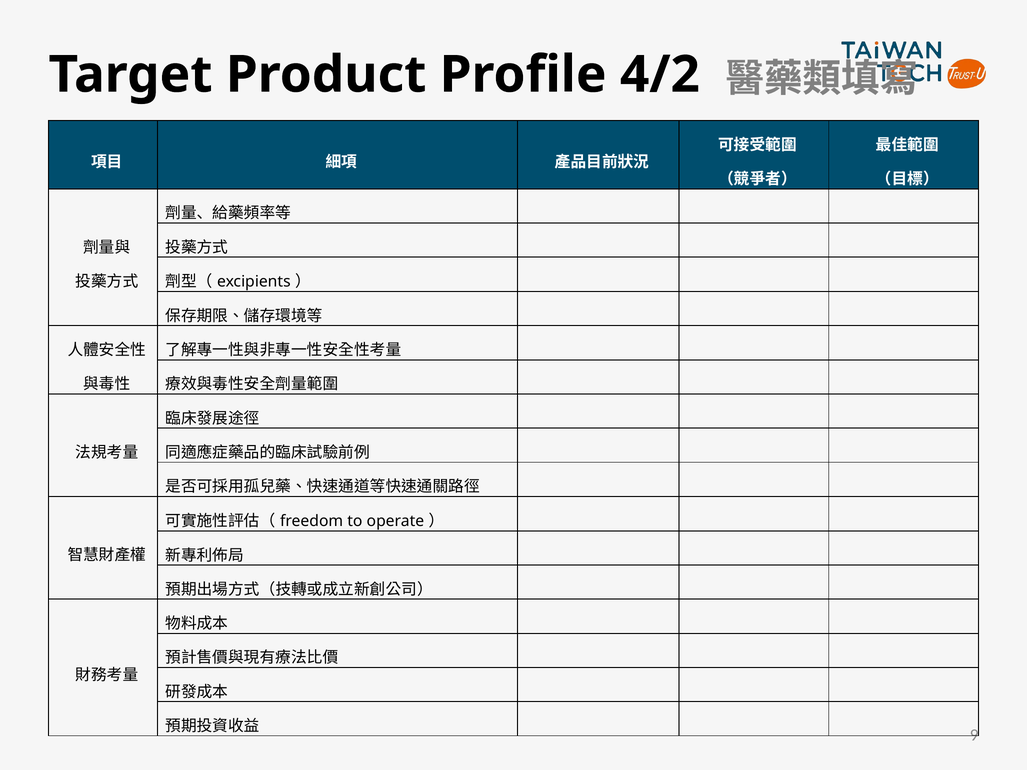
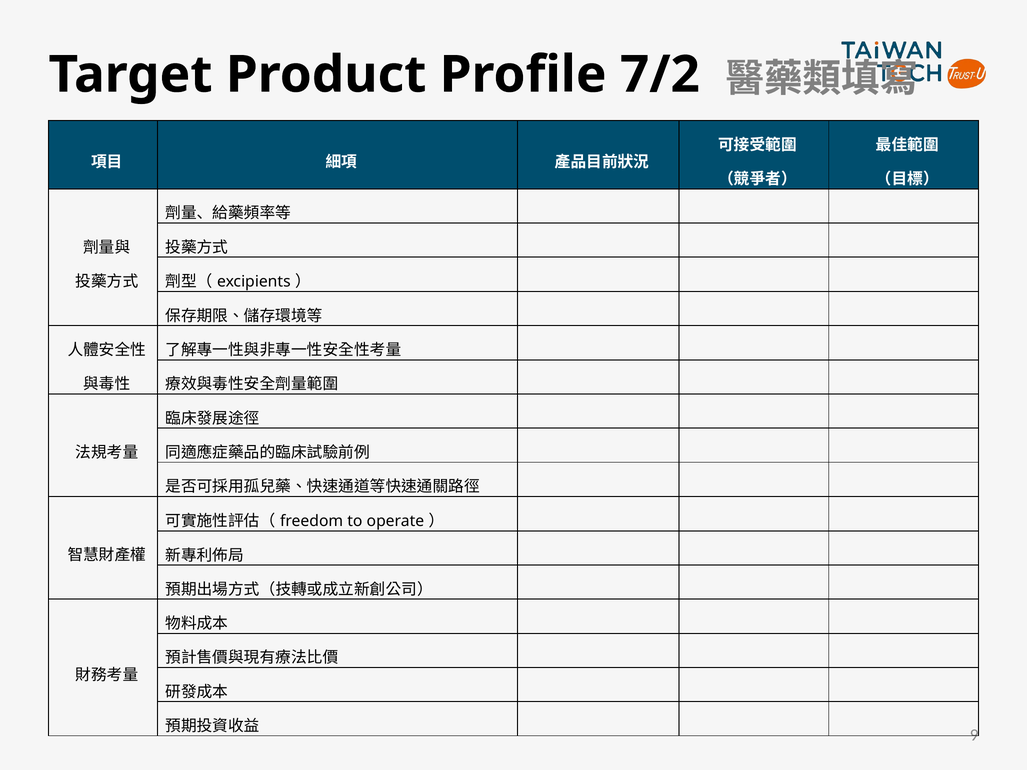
4/2: 4/2 -> 7/2 (660, 75)
